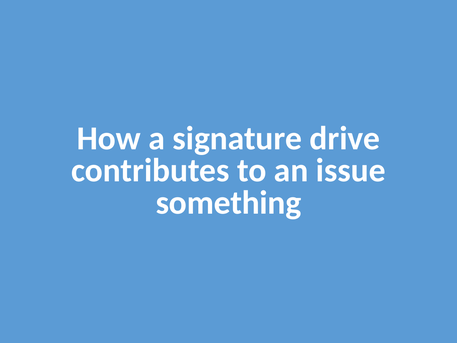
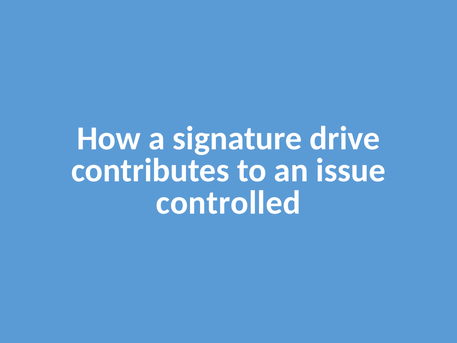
something: something -> controlled (228, 203)
